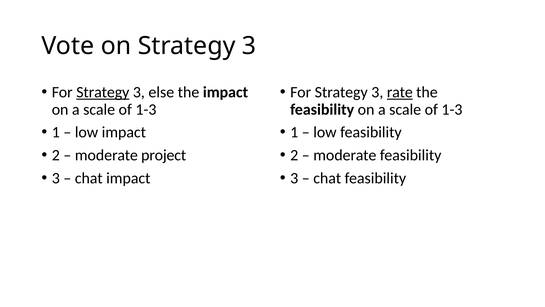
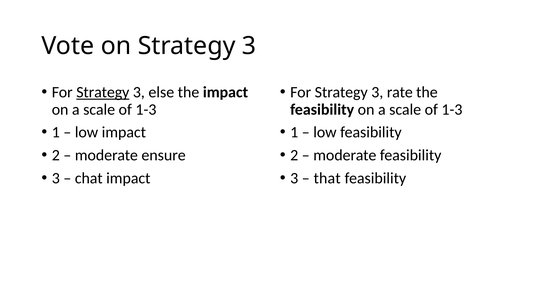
rate underline: present -> none (400, 92)
project: project -> ensure (164, 155)
chat: chat -> that (327, 178)
